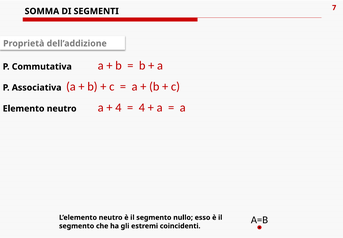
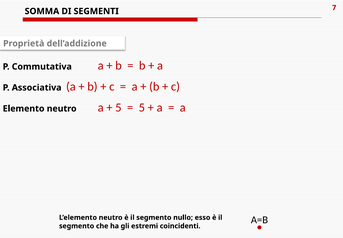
4: 4 -> 5 (118, 107)
4: 4 -> 5 (142, 107)
